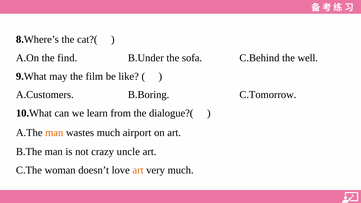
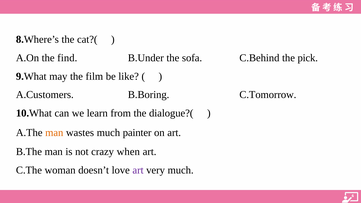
well: well -> pick (308, 58)
airport: airport -> painter (137, 133)
uncle: uncle -> when (128, 152)
art colour: orange -> purple (138, 170)
